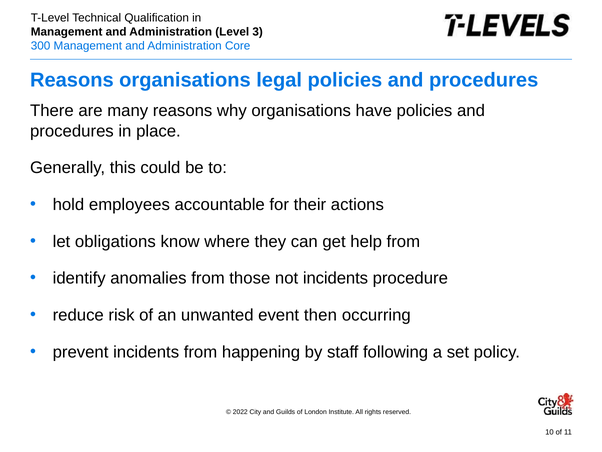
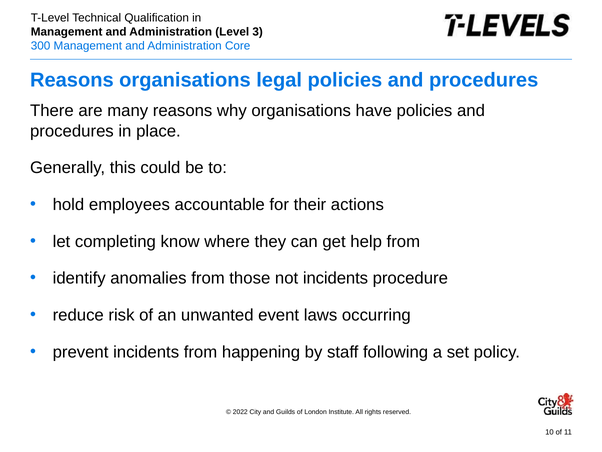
obligations: obligations -> completing (115, 241)
then: then -> laws (321, 315)
